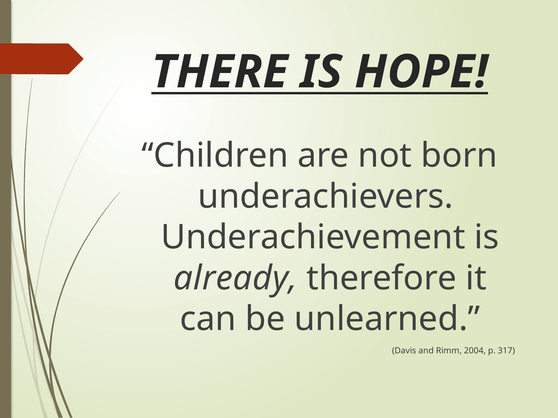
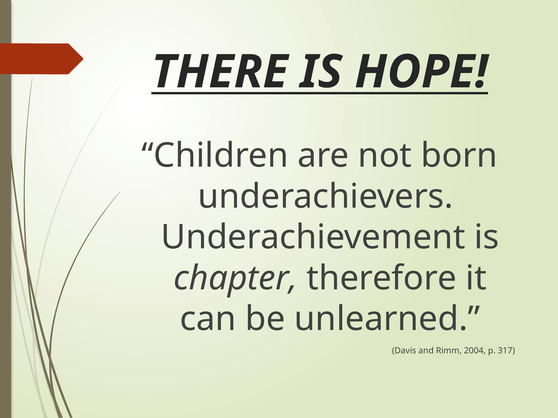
already: already -> chapter (236, 279)
